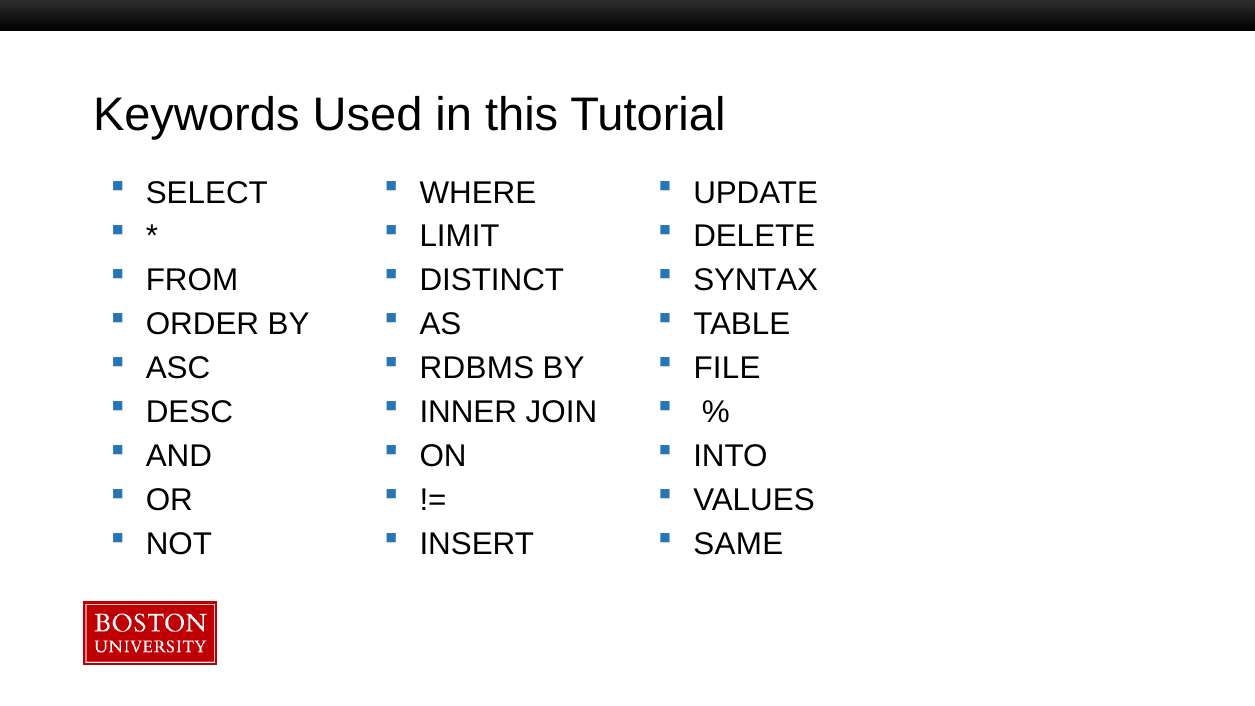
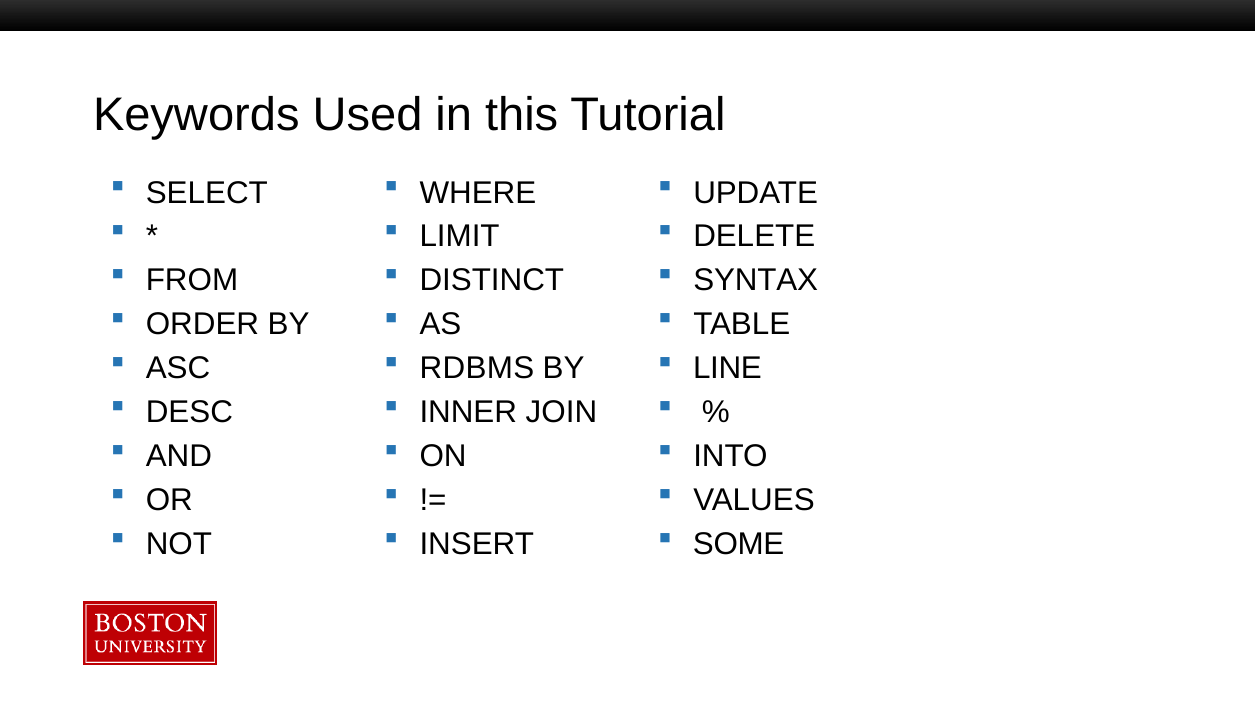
FILE: FILE -> LINE (727, 368)
SAME: SAME -> SOME (739, 544)
